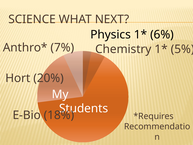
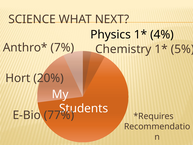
6%: 6% -> 4% (162, 35)
18%: 18% -> 77% (59, 115)
